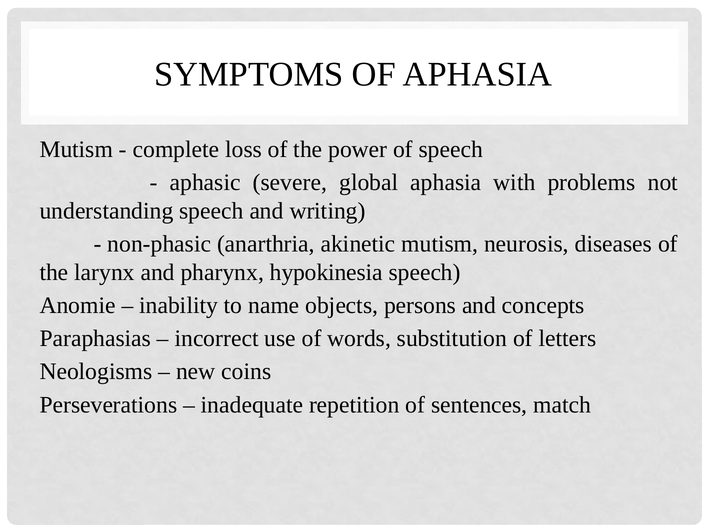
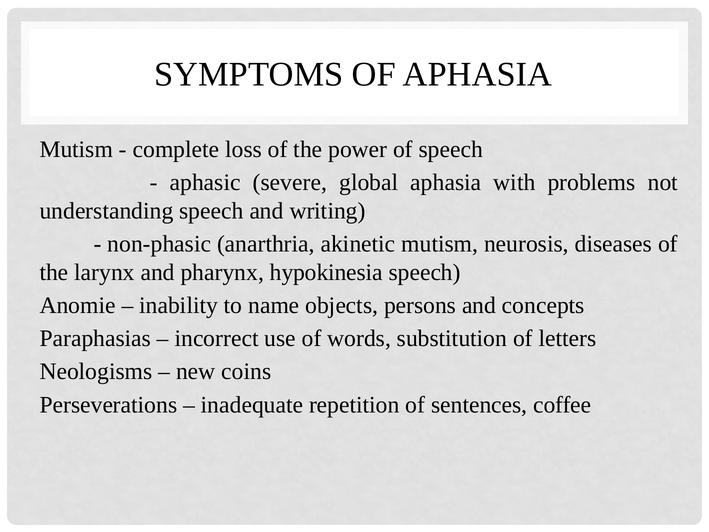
match: match -> coffee (562, 405)
